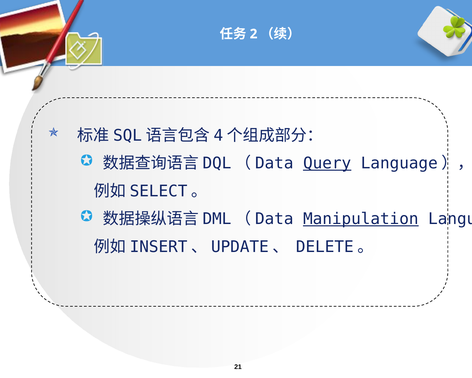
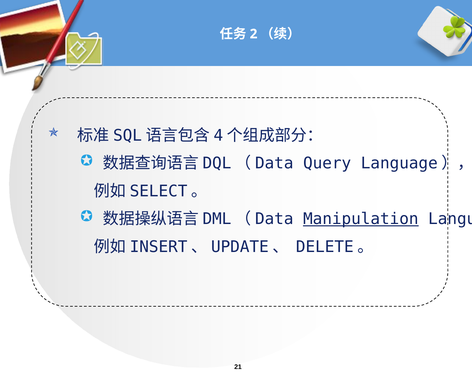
Query underline: present -> none (327, 163)
